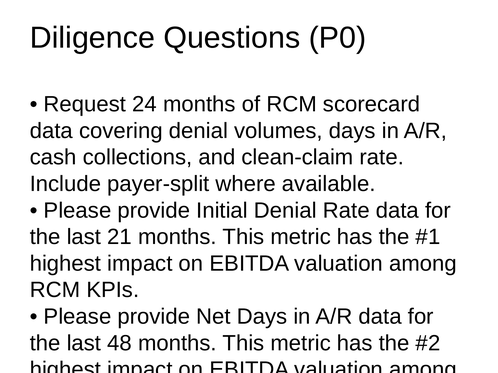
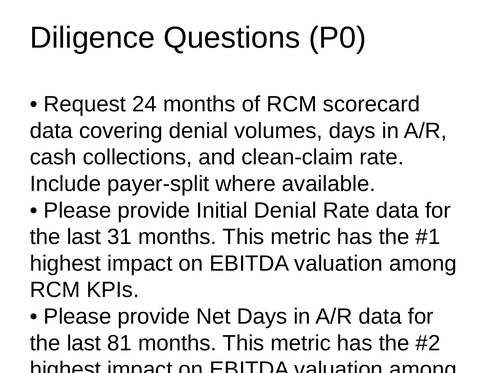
21: 21 -> 31 (120, 237)
48: 48 -> 81 (120, 344)
